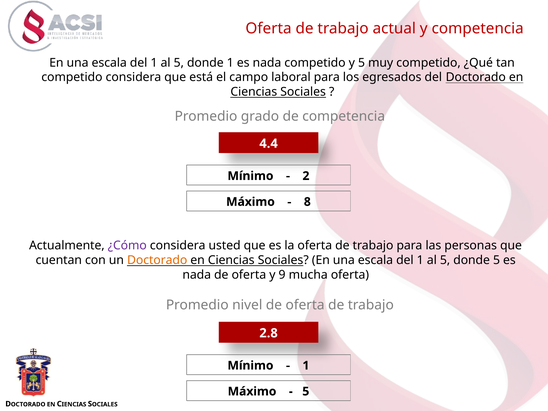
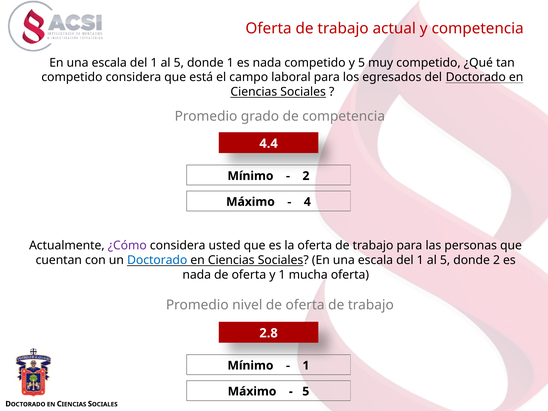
8: 8 -> 4 (307, 202)
Doctorado colour: orange -> blue (157, 260)
donde 5: 5 -> 2 (497, 260)
y 9: 9 -> 1 (282, 275)
